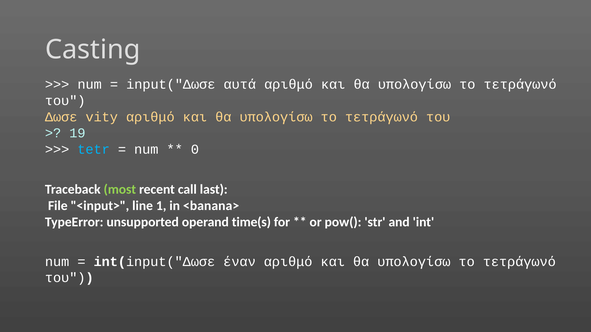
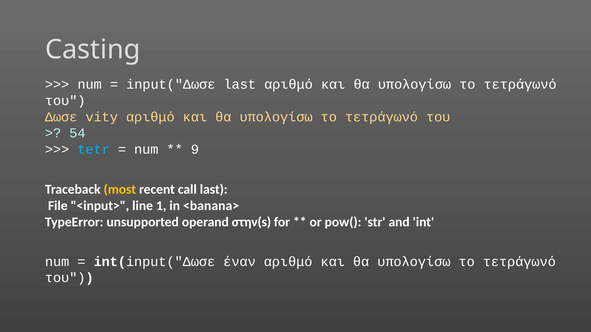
input("Δωσε αυτά: αυτά -> last (240, 85)
19: 19 -> 54 (77, 133)
0: 0 -> 9 (195, 150)
most colour: light green -> yellow (120, 190)
time(s: time(s -> στην(s (251, 222)
